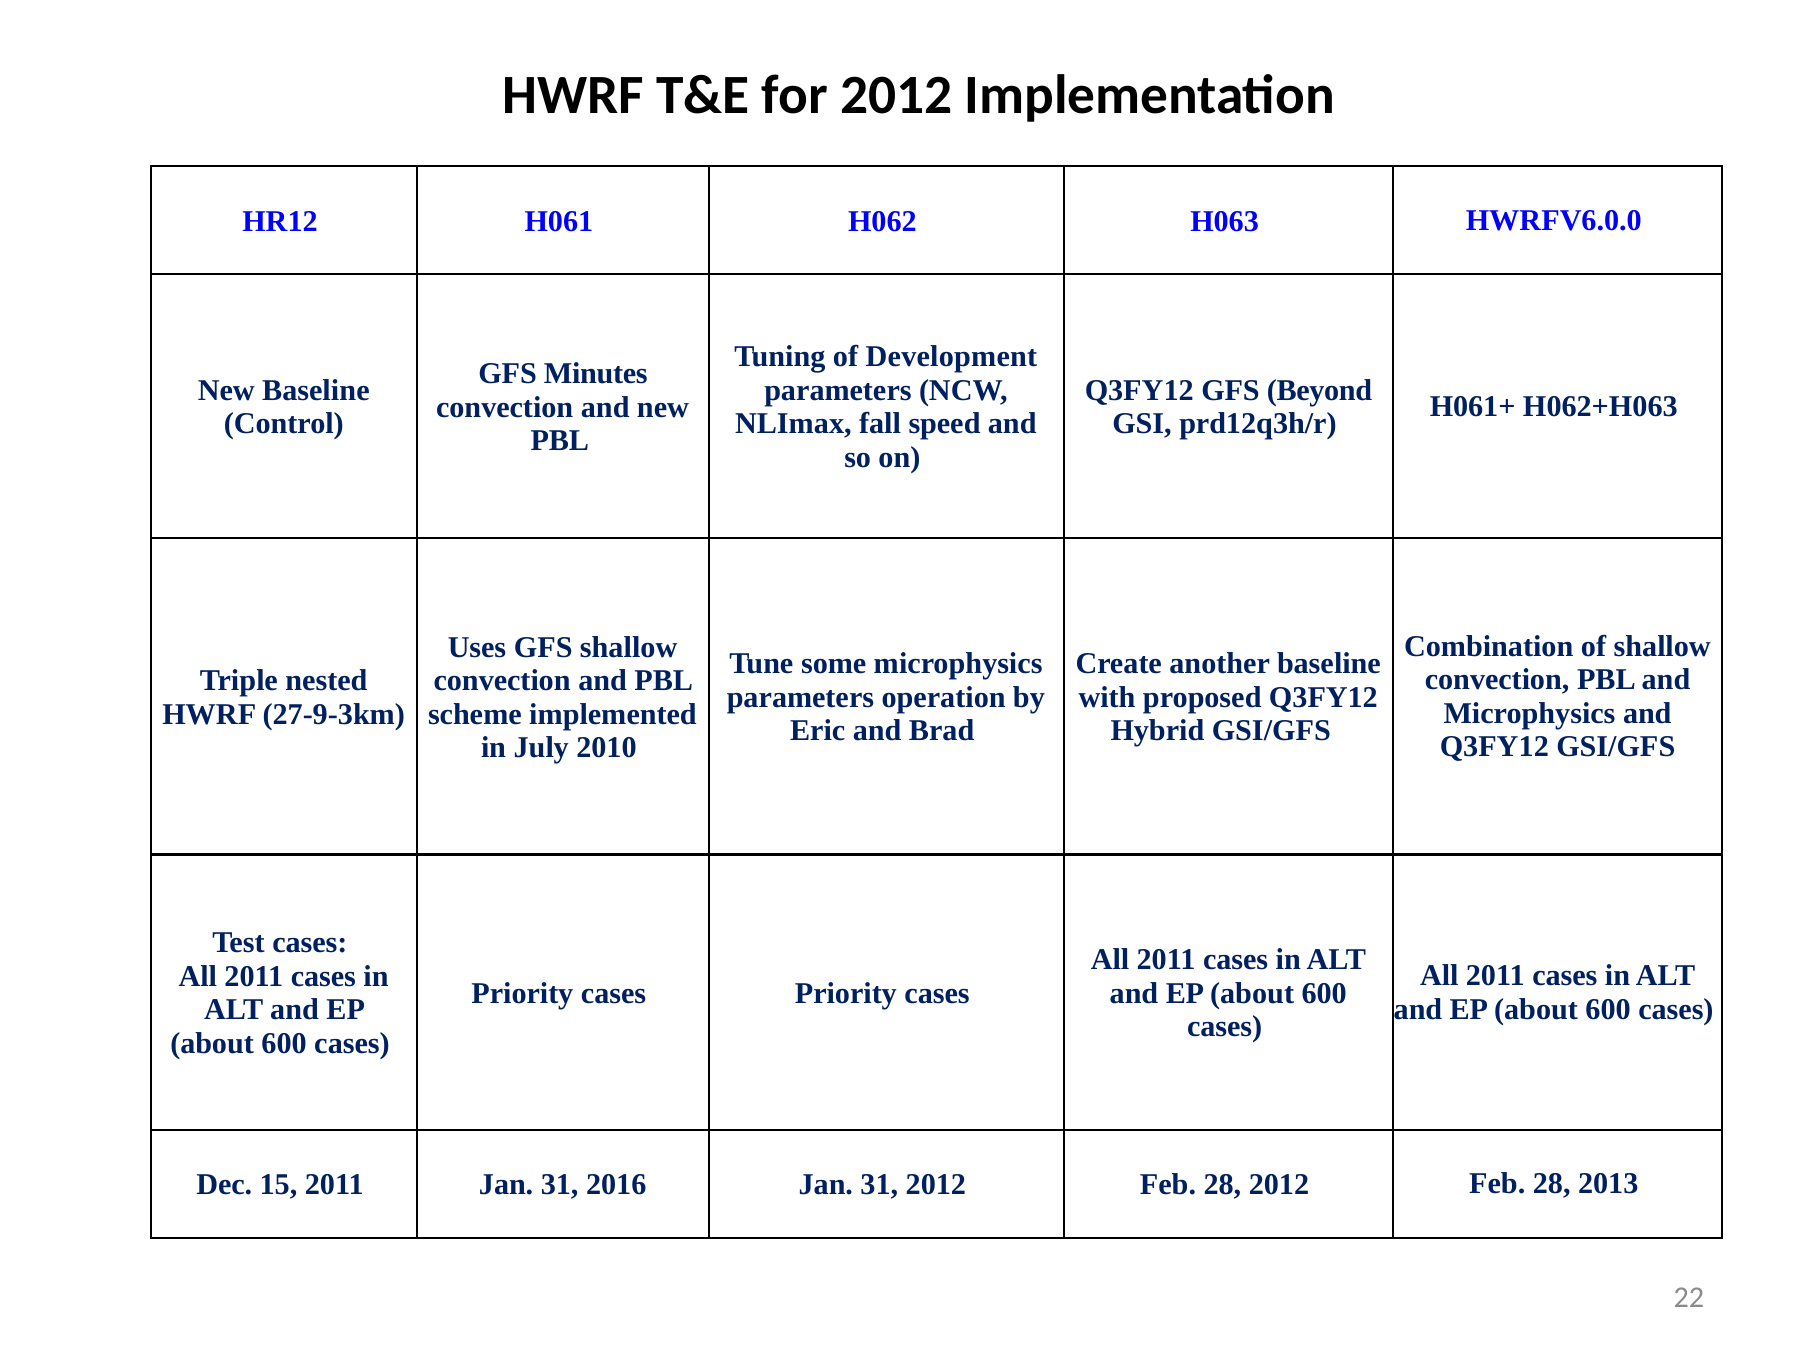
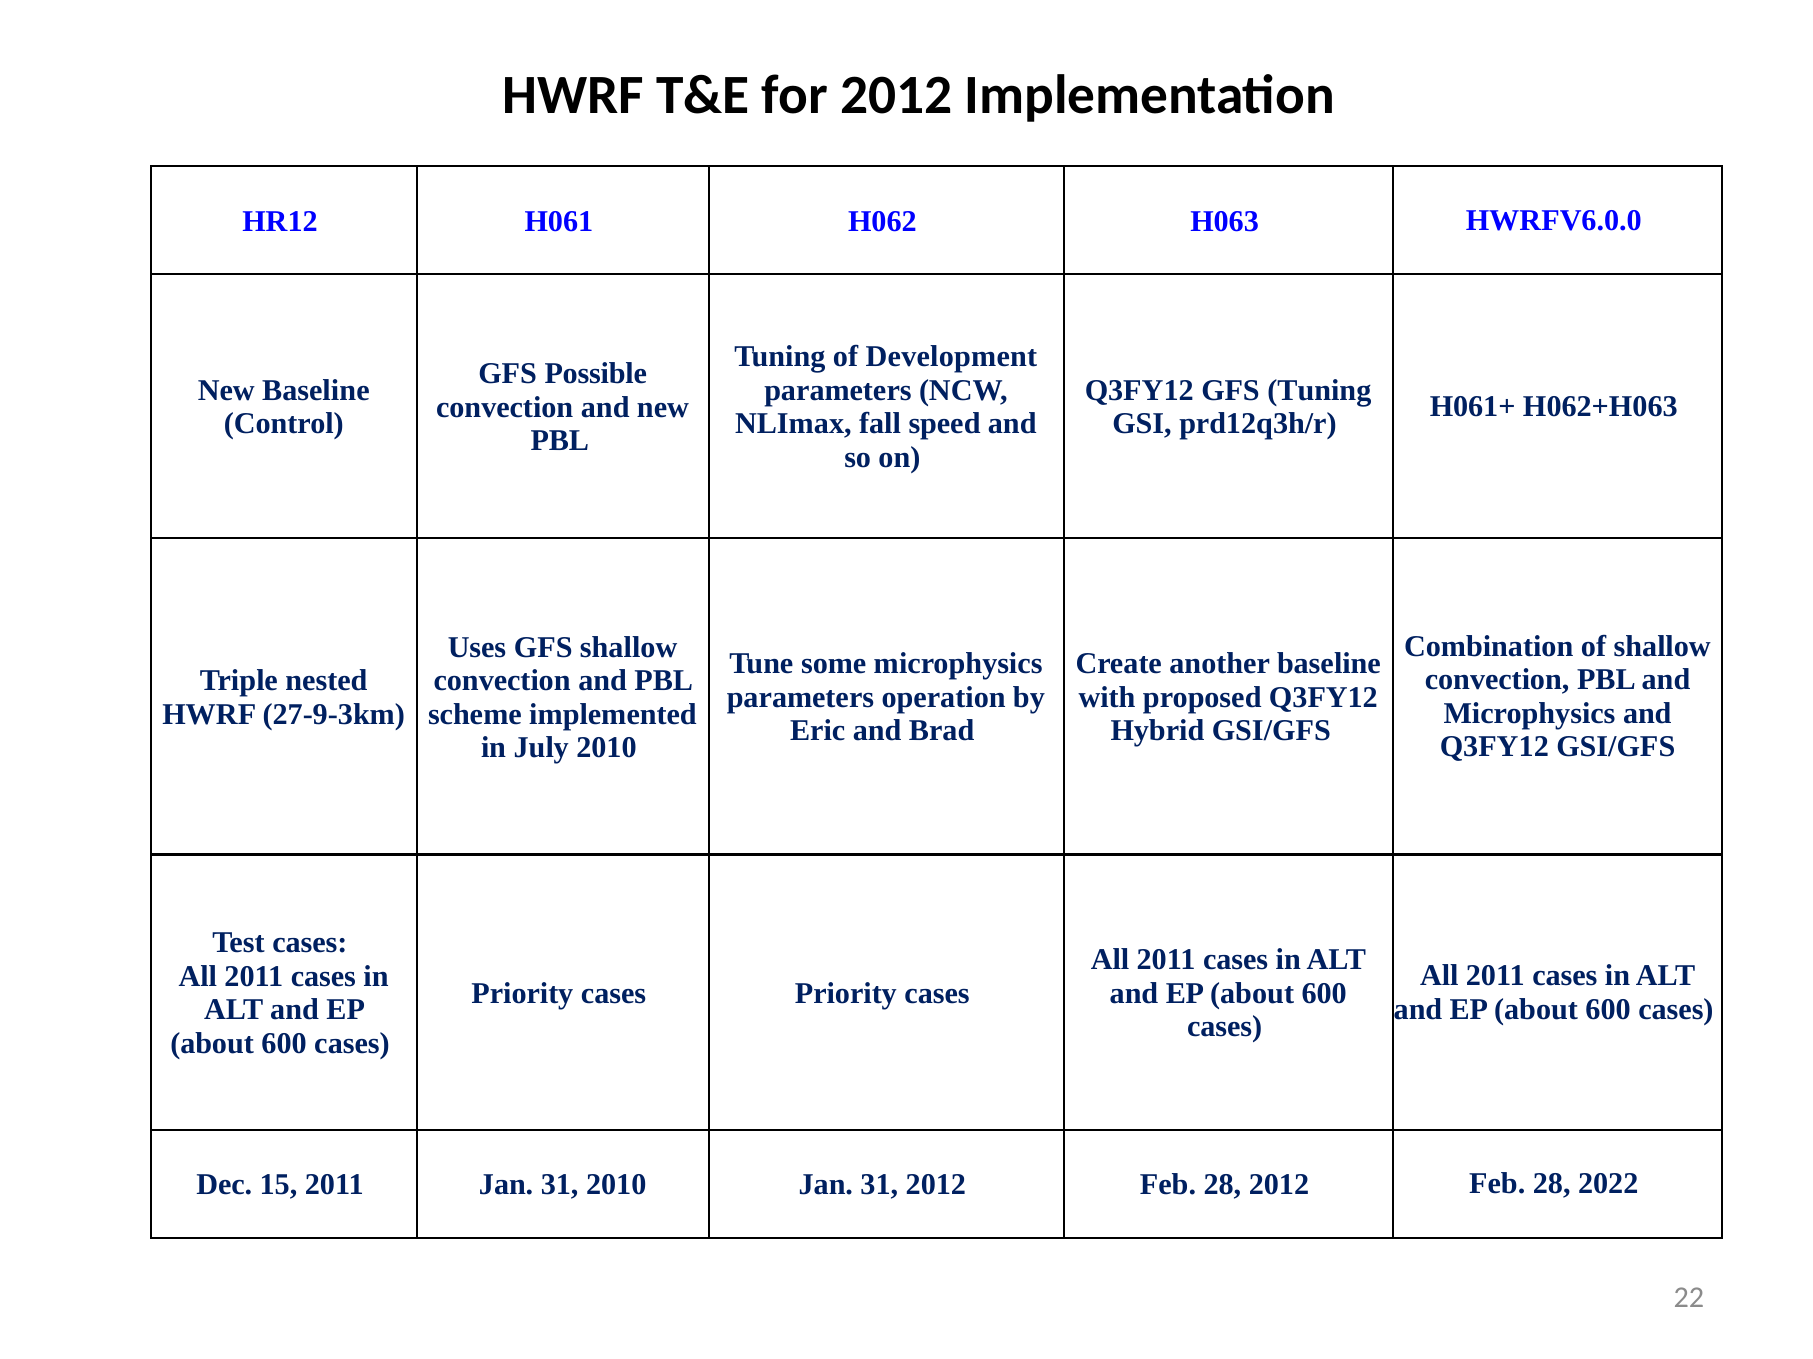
Minutes: Minutes -> Possible (596, 374)
GFS Beyond: Beyond -> Tuning (1319, 391)
31 2016: 2016 -> 2010 (616, 1186)
2013: 2013 -> 2022 (1608, 1185)
